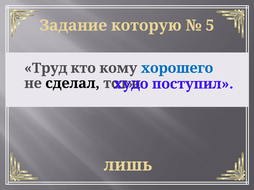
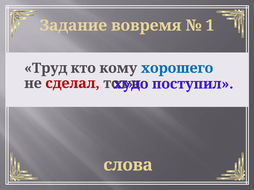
которую: которую -> вовремя (146, 26)
5: 5 -> 1 (210, 26)
сделал colour: black -> red (73, 84)
лишь: лишь -> слова (128, 165)
